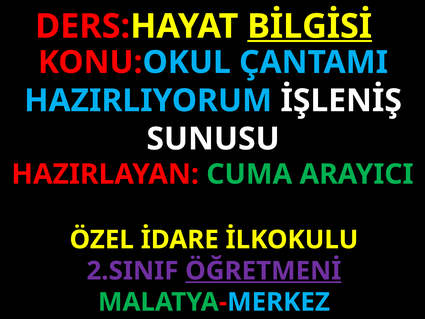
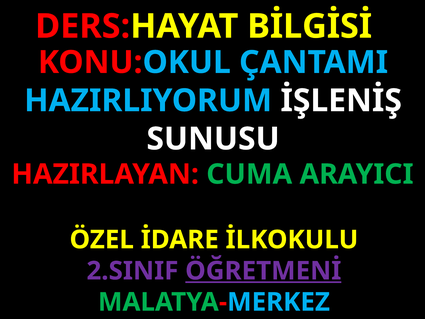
BİLGİSİ underline: present -> none (310, 26)
